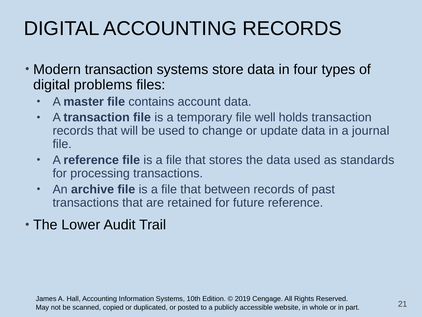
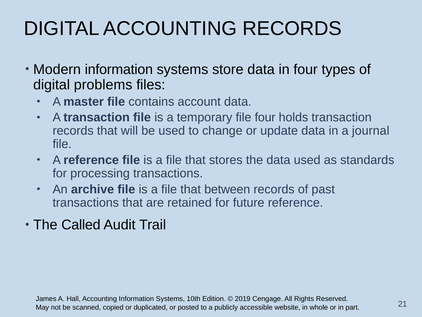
Modern transaction: transaction -> information (119, 69)
file well: well -> four (265, 117)
Lower: Lower -> Called (81, 225)
